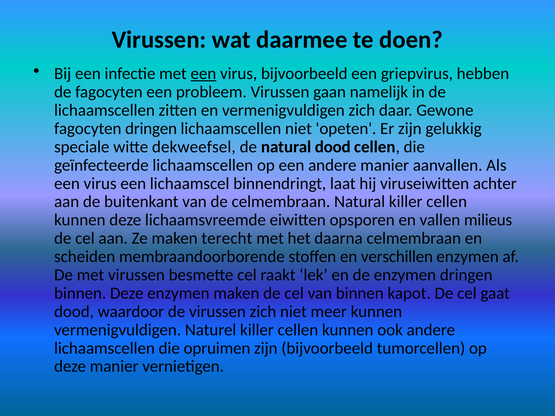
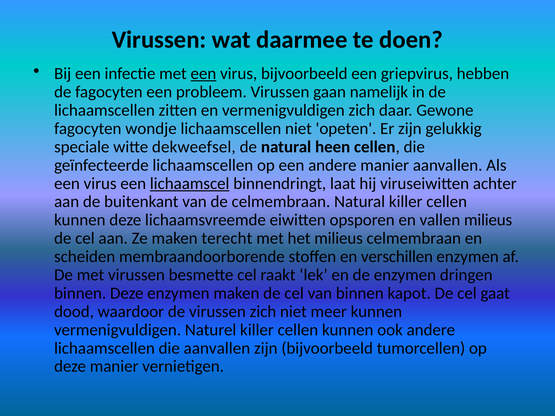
fagocyten dringen: dringen -> wondje (151, 129)
natural dood: dood -> heen (333, 147)
lichaamscel underline: none -> present (190, 184)
het daarna: daarna -> milieus (339, 238)
die opruimen: opruimen -> aanvallen (217, 348)
